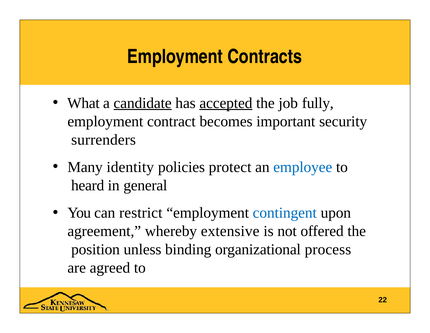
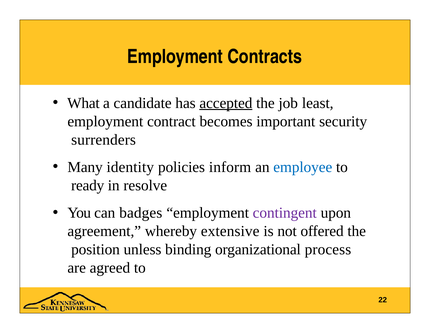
candidate underline: present -> none (143, 103)
fully: fully -> least (318, 103)
protect: protect -> inform (230, 167)
heard: heard -> ready (88, 185)
general: general -> resolve (145, 185)
restrict: restrict -> badges (141, 212)
contingent colour: blue -> purple (285, 212)
